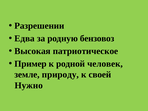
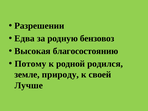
патриотическое: патриотическое -> благосостоянию (85, 51)
Пример: Пример -> Потому (30, 64)
человек: человек -> родился (105, 64)
Нужно: Нужно -> Лучше (29, 85)
